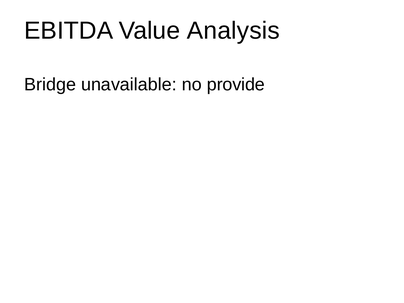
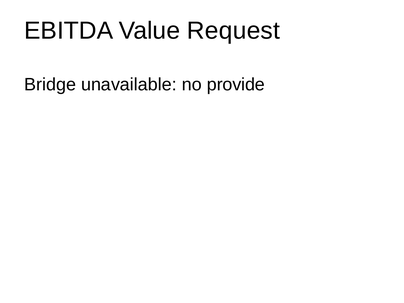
Analysis: Analysis -> Request (233, 31)
